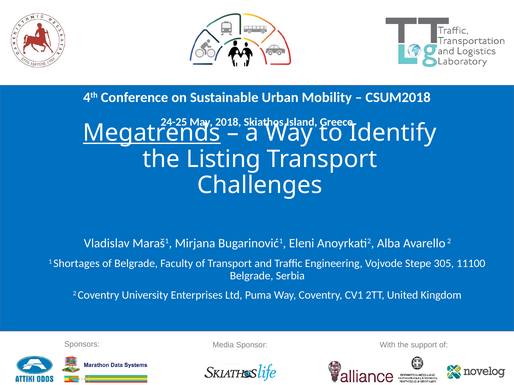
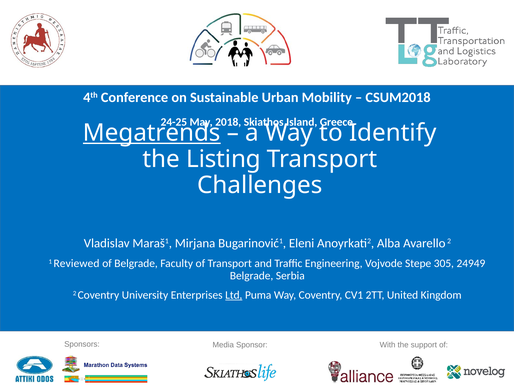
Shortages: Shortages -> Reviewed (76, 264)
11100: 11100 -> 24949 (471, 264)
Ltd underline: none -> present (234, 295)
